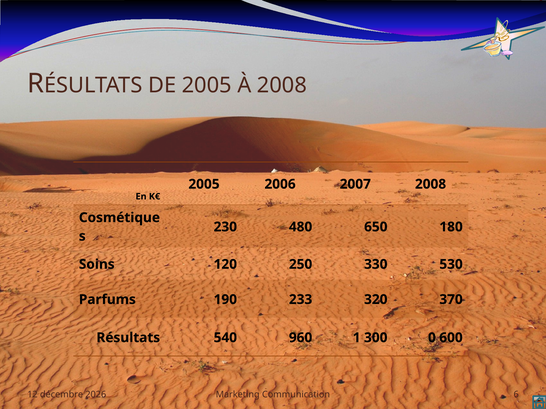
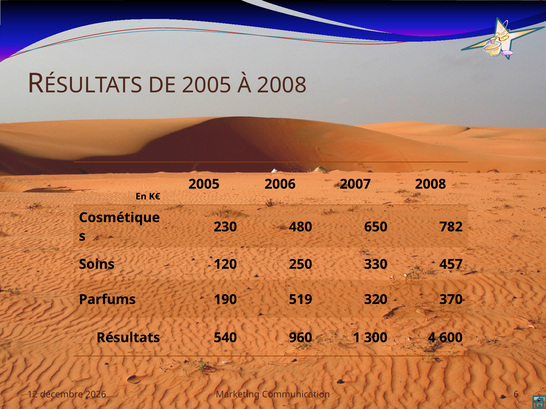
180: 180 -> 782 (451, 227)
530: 530 -> 457 (451, 265)
233: 233 -> 519 (301, 300)
0: 0 -> 4 (432, 338)
